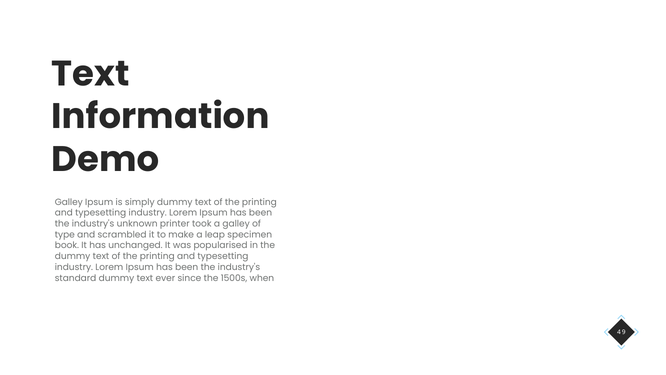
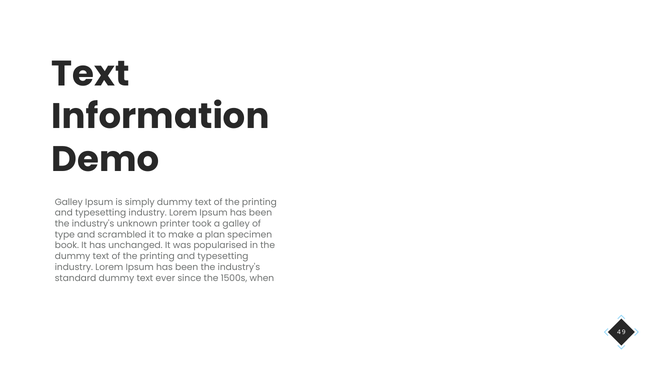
leap: leap -> plan (215, 234)
